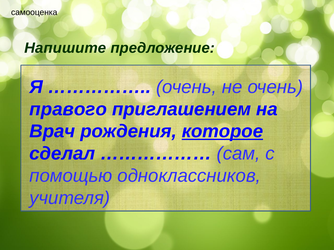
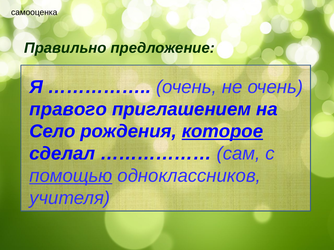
Напишите: Напишите -> Правильно (65, 48)
Врач: Врач -> Село (52, 132)
помощью underline: none -> present (71, 176)
